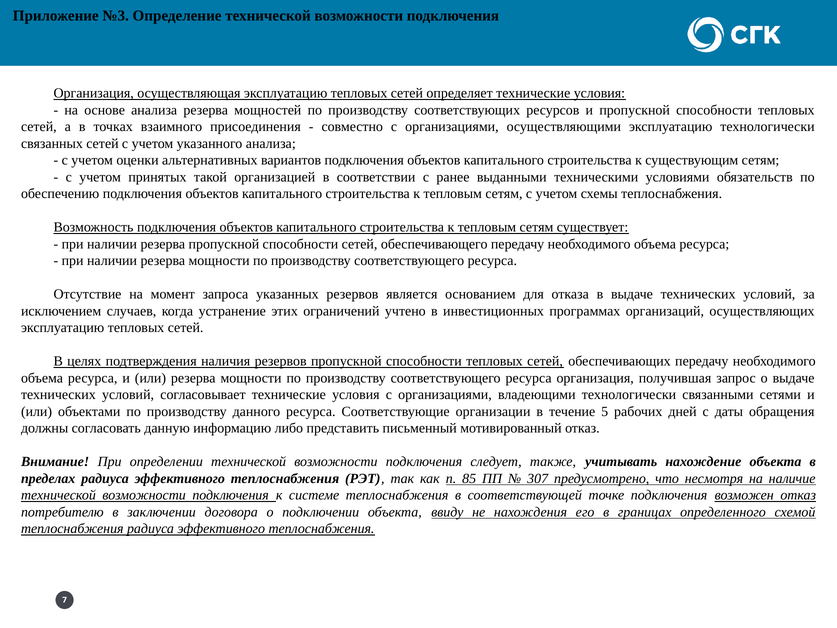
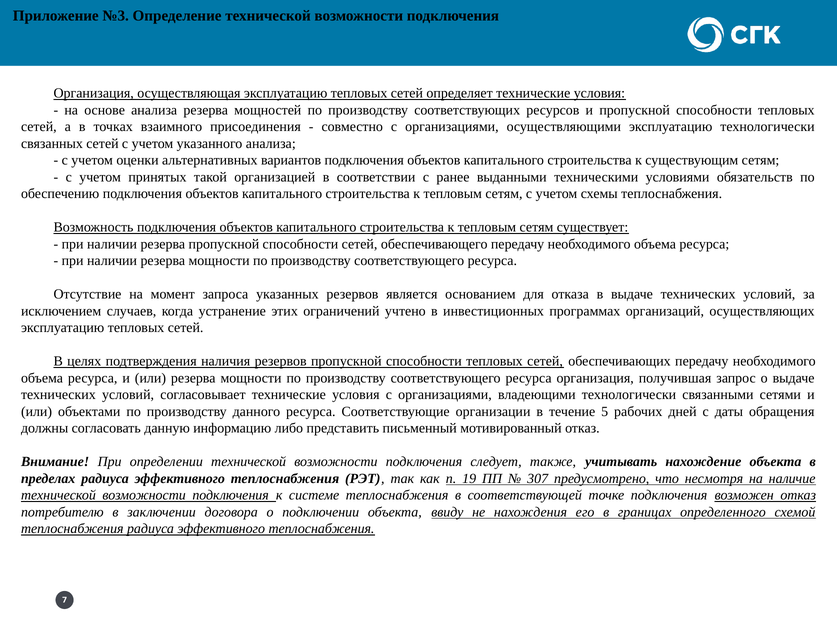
85: 85 -> 19 (469, 478)
